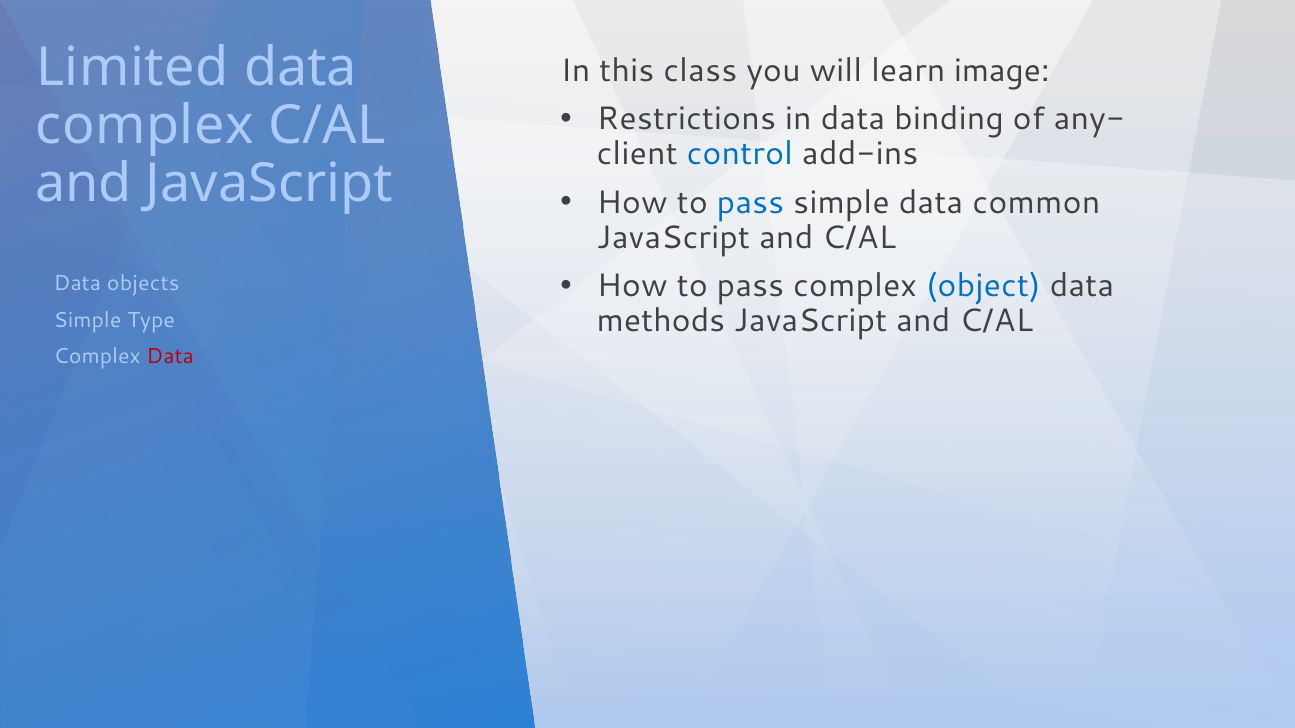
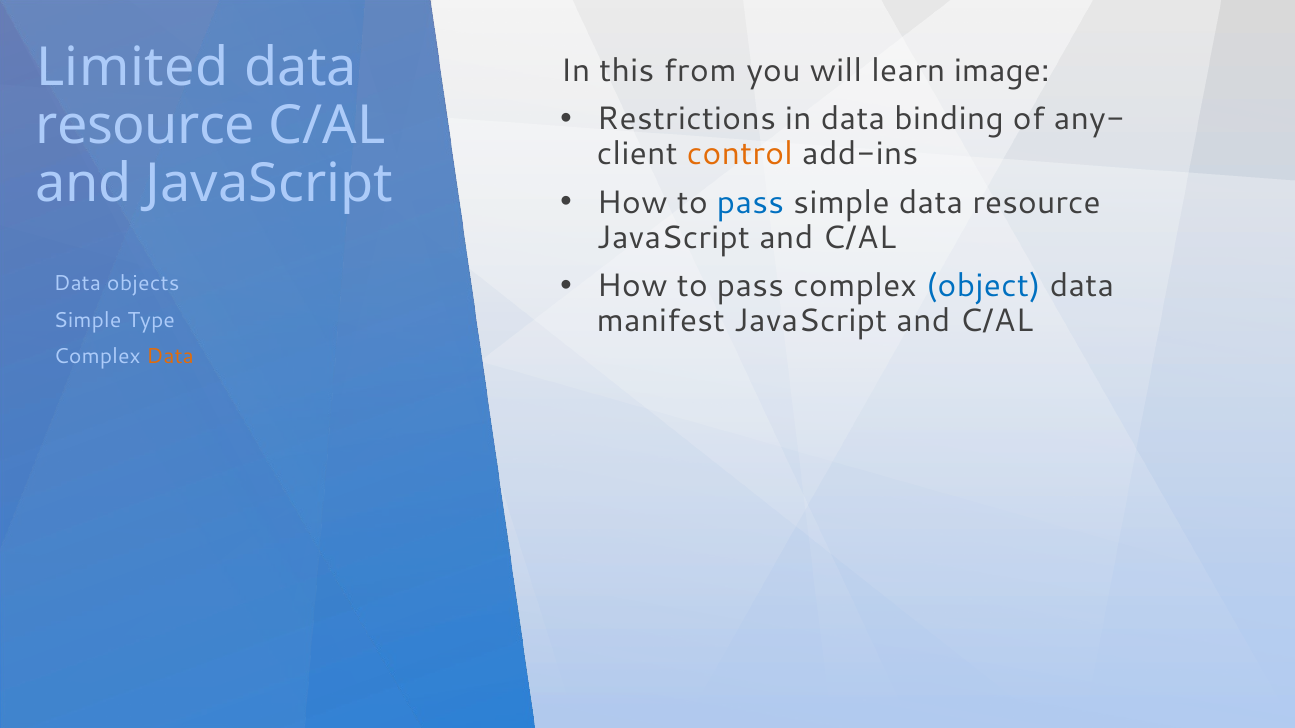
class: class -> from (700, 71)
complex: complex -> resource (145, 126)
control colour: blue -> orange (740, 154)
simple data common: common -> resource (1037, 203)
methods: methods -> manifest (661, 321)
Data colour: red -> orange (170, 357)
